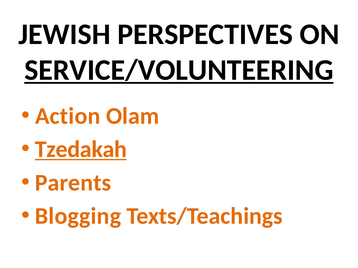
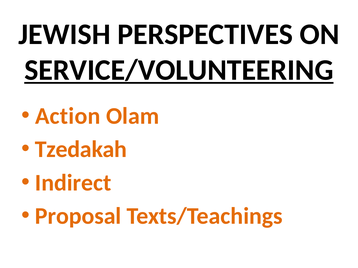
Tzedakah underline: present -> none (81, 150)
Parents: Parents -> Indirect (73, 183)
Blogging: Blogging -> Proposal (78, 216)
